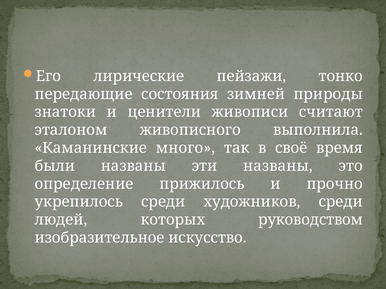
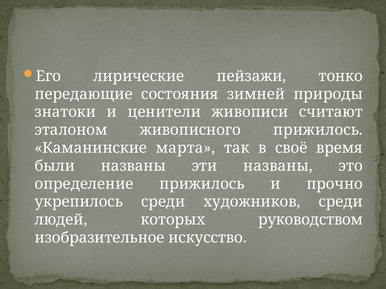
живописного выполнила: выполнила -> прижилось (318, 130)
много: много -> марта (186, 148)
